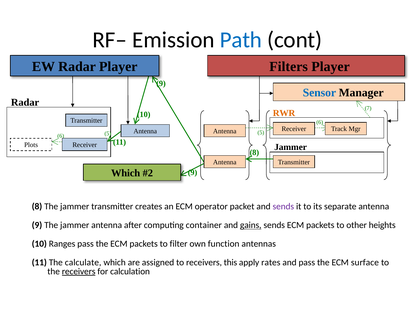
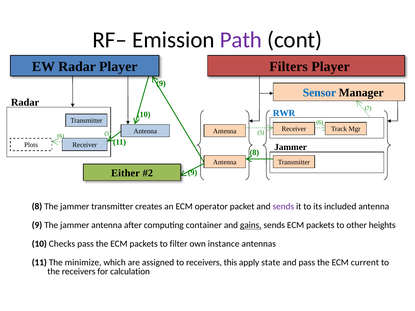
Path colour: blue -> purple (241, 40)
RWR colour: orange -> blue (284, 113)
Which: Which -> Either (126, 173)
separate: separate -> included (340, 207)
Ranges: Ranges -> Checks (62, 244)
function: function -> instance (224, 244)
calculate: calculate -> minimize (83, 263)
rates: rates -> state (271, 263)
surface: surface -> current (365, 263)
receivers underline: present -> none (79, 272)
